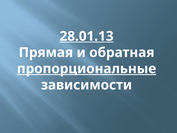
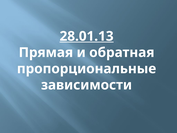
пропорциональные underline: present -> none (87, 69)
